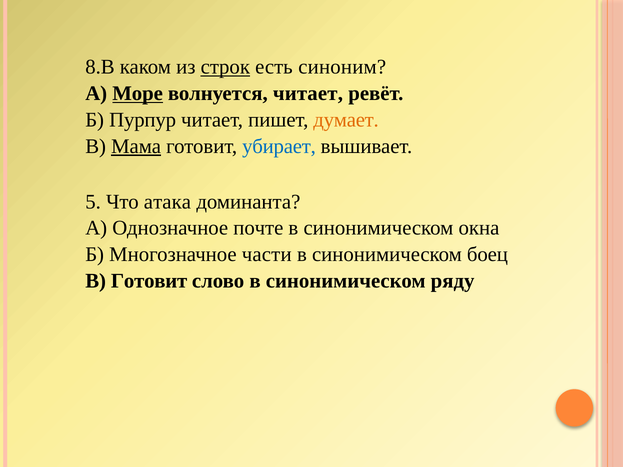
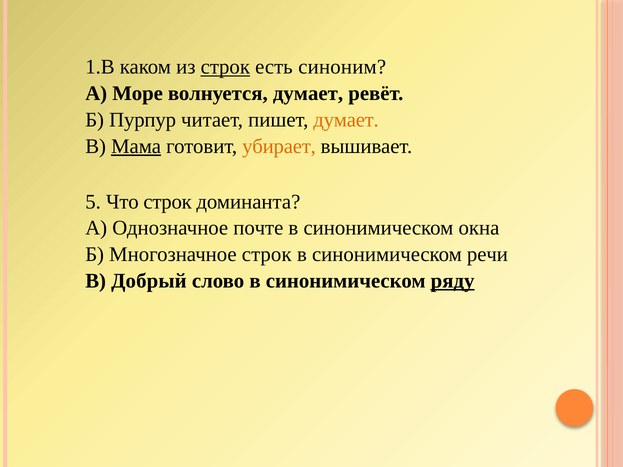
8.В: 8.В -> 1.В (100, 67)
Море underline: present -> none (138, 94)
волнуется читает: читает -> думает (308, 94)
убирает colour: blue -> orange (279, 146)
Что атака: атака -> строк (168, 202)
Многозначное части: части -> строк (267, 255)
боец: боец -> речи (487, 255)
В Готовит: Готовит -> Добрый (149, 281)
ряду underline: none -> present (453, 281)
